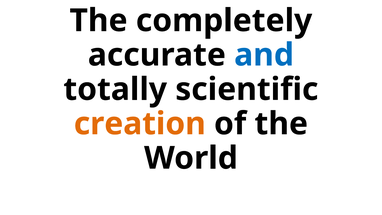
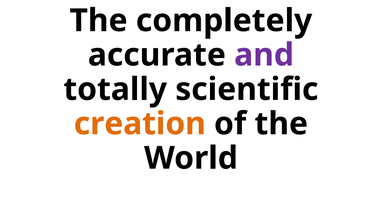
and colour: blue -> purple (264, 55)
